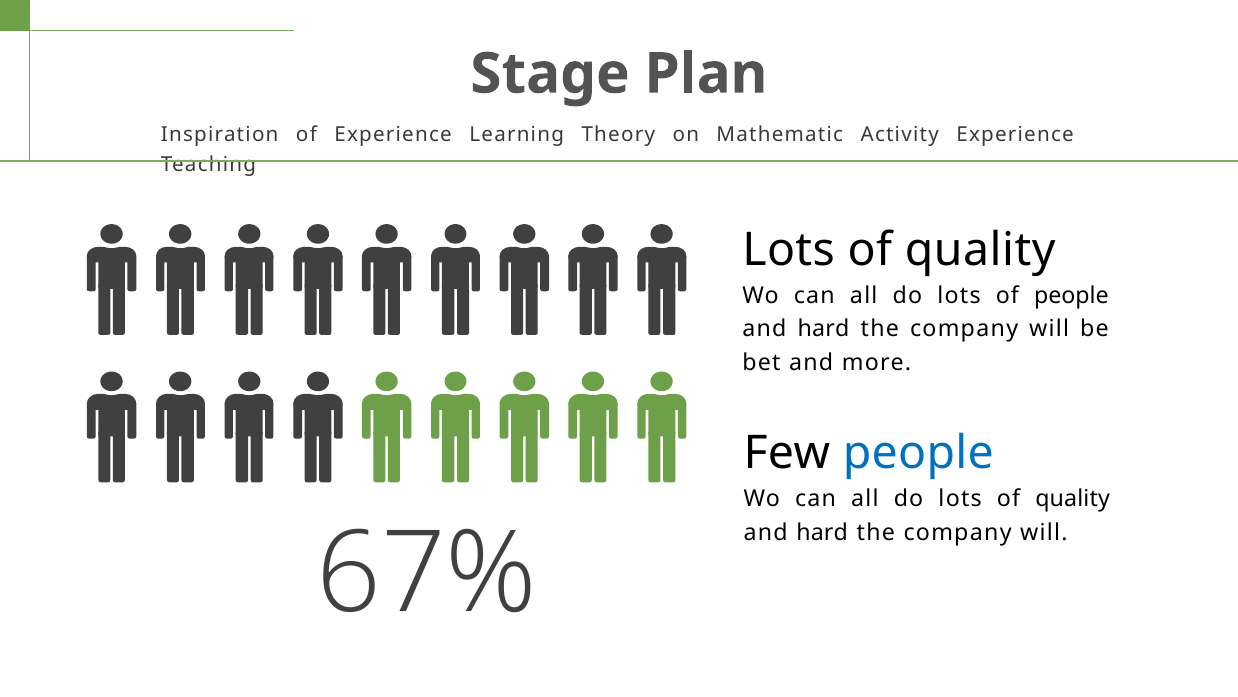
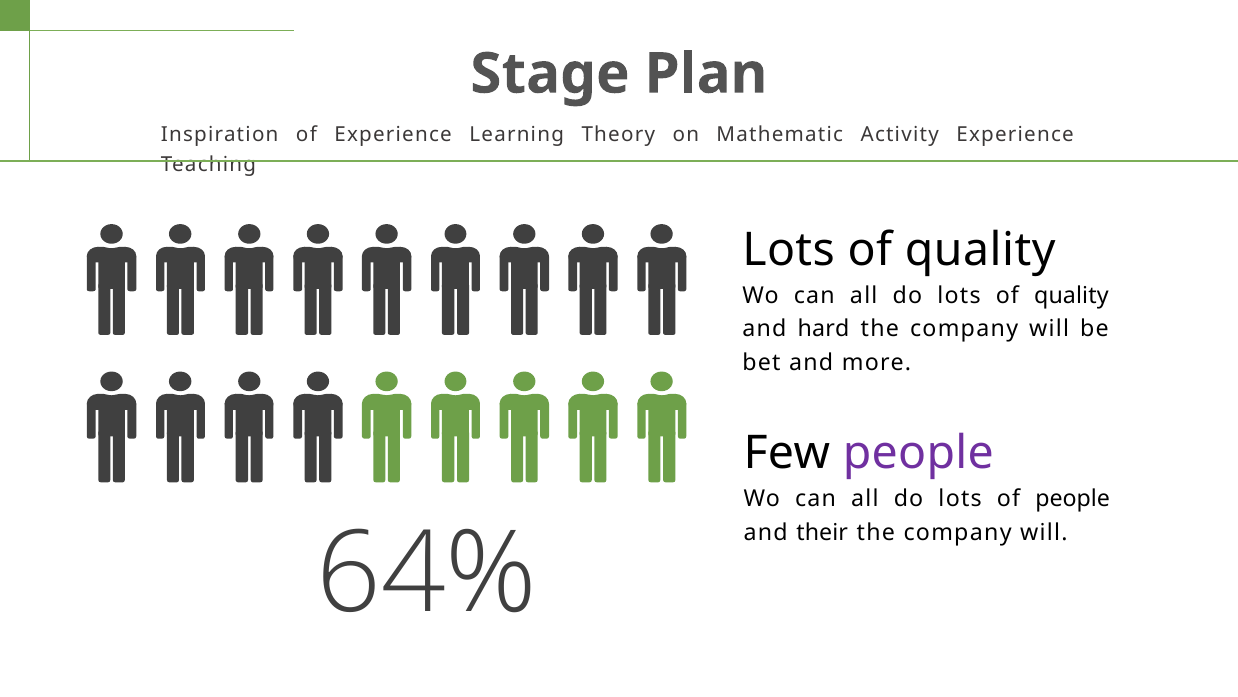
do lots of people: people -> quality (1071, 296)
people colour: blue -> purple (918, 453)
do lots of quality: quality -> people (1073, 499)
hard: hard -> their (822, 532)
67%: 67% -> 64% (427, 574)
